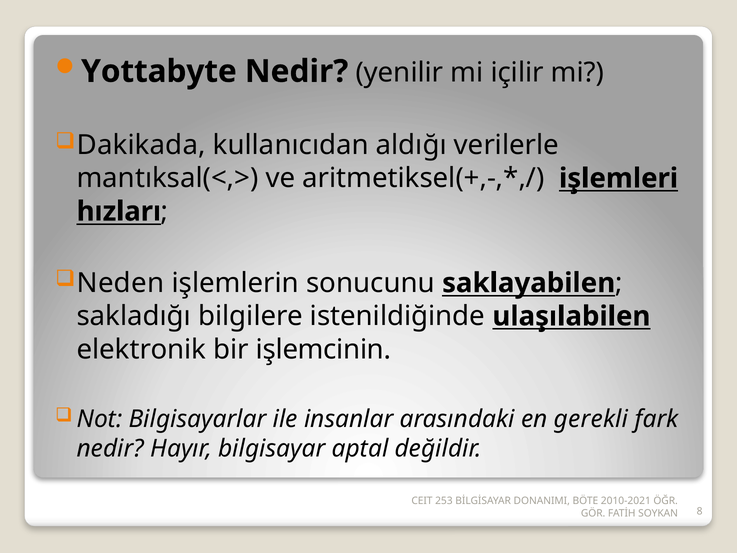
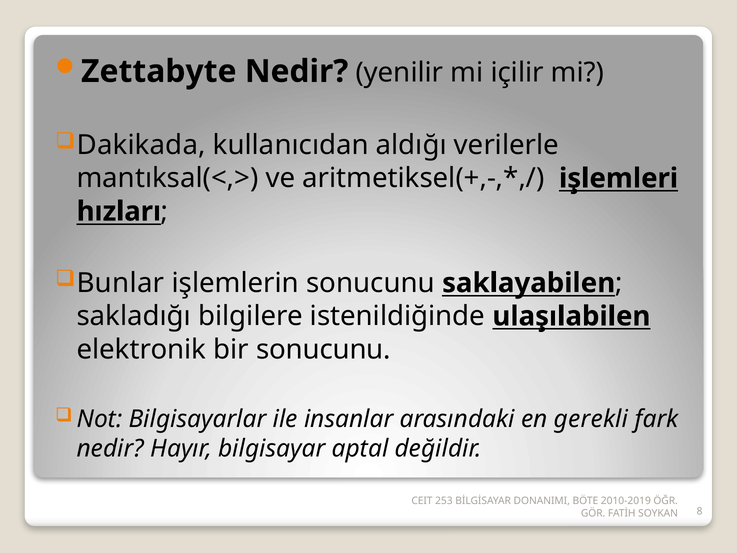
Yottabyte: Yottabyte -> Zettabyte (159, 71)
Neden: Neden -> Bunlar (121, 283)
bir işlemcinin: işlemcinin -> sonucunu (323, 349)
2010-2021: 2010-2021 -> 2010-2019 (626, 501)
